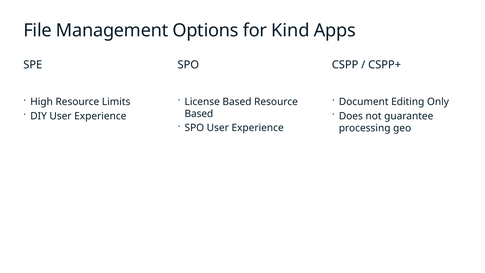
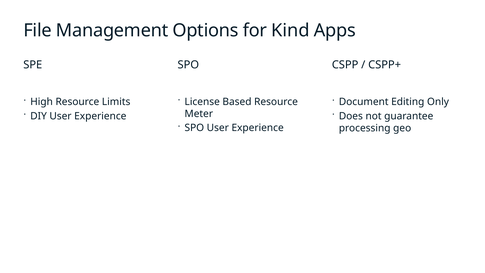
Based: Based -> Meter (199, 114)
